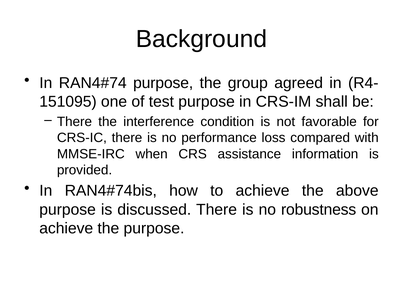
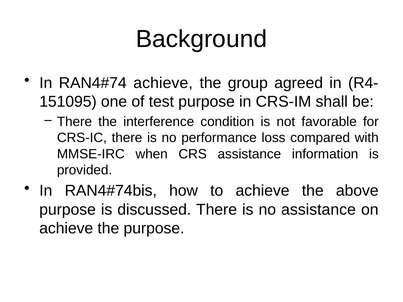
purpose: purpose -> achieve (163, 83)
no robustness: robustness -> assistance (319, 210)
